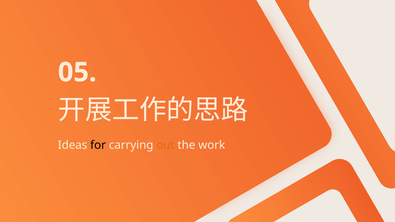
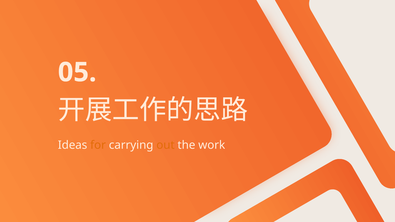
for colour: black -> orange (98, 145)
